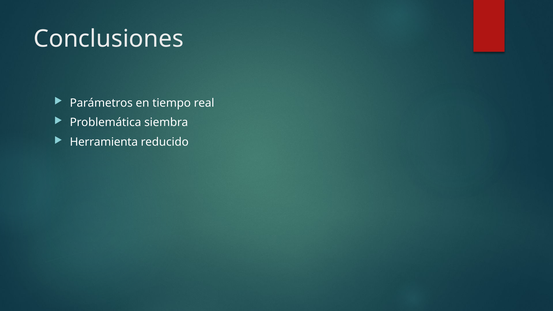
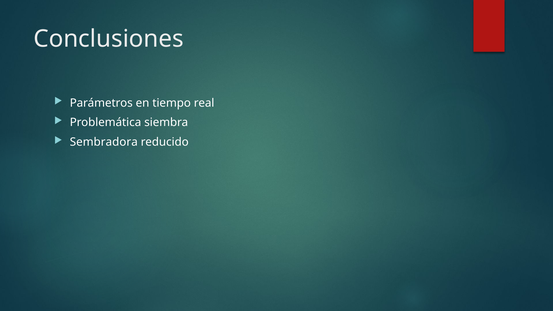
Herramienta: Herramienta -> Sembradora (104, 142)
